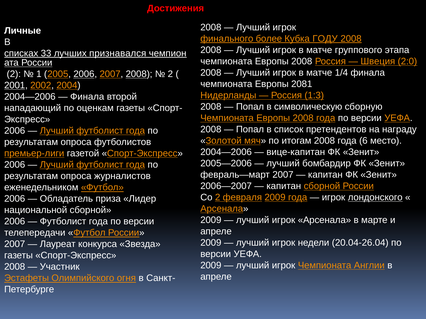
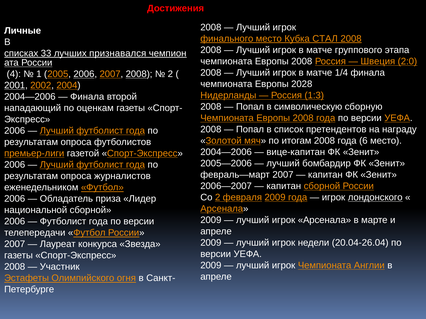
финального более: более -> место (269, 39)
ГОДУ: ГОДУ -> СТАЛ (325, 39)
2: 2 -> 4 (14, 74)
2081: 2081 -> 2028 (302, 84)
